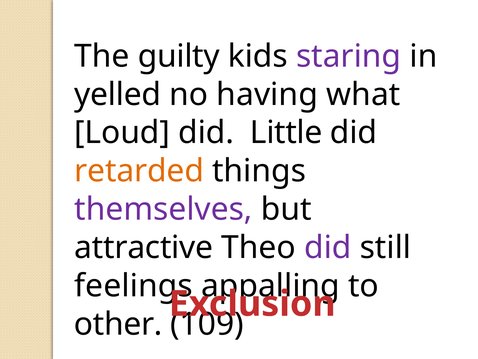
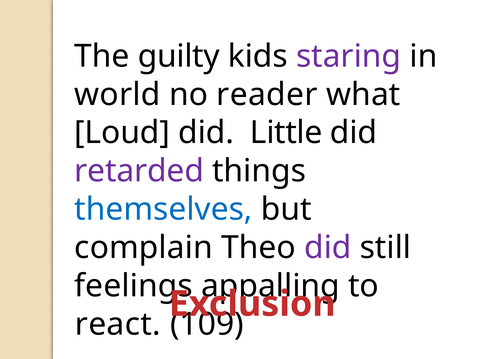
yelled: yelled -> world (117, 94)
having: having -> reader (267, 94)
retarded colour: orange -> purple (139, 171)
themselves colour: purple -> blue (163, 209)
attractive: attractive -> complain (144, 247)
other: other -> react (118, 324)
